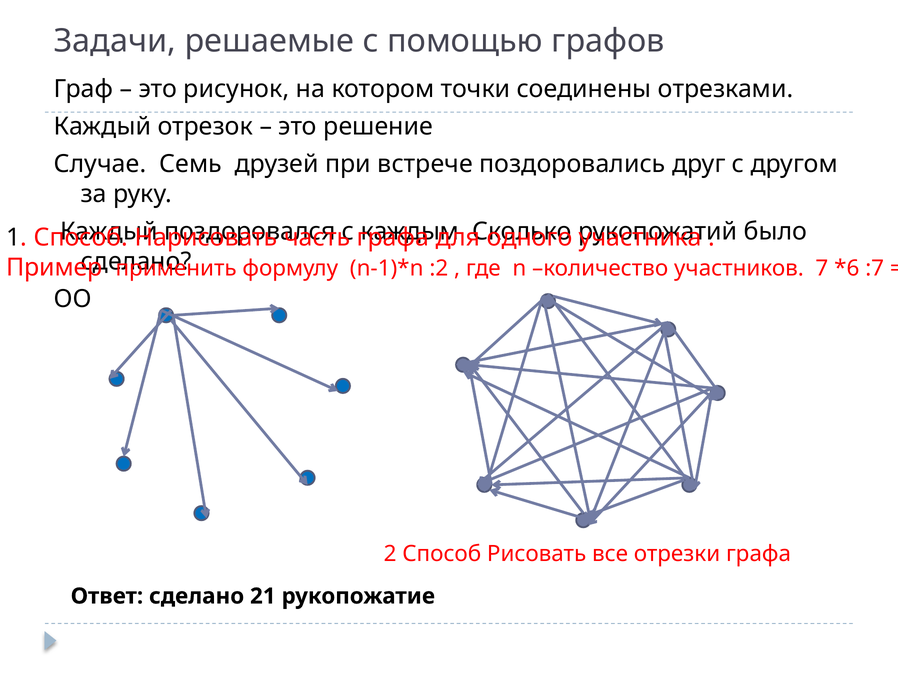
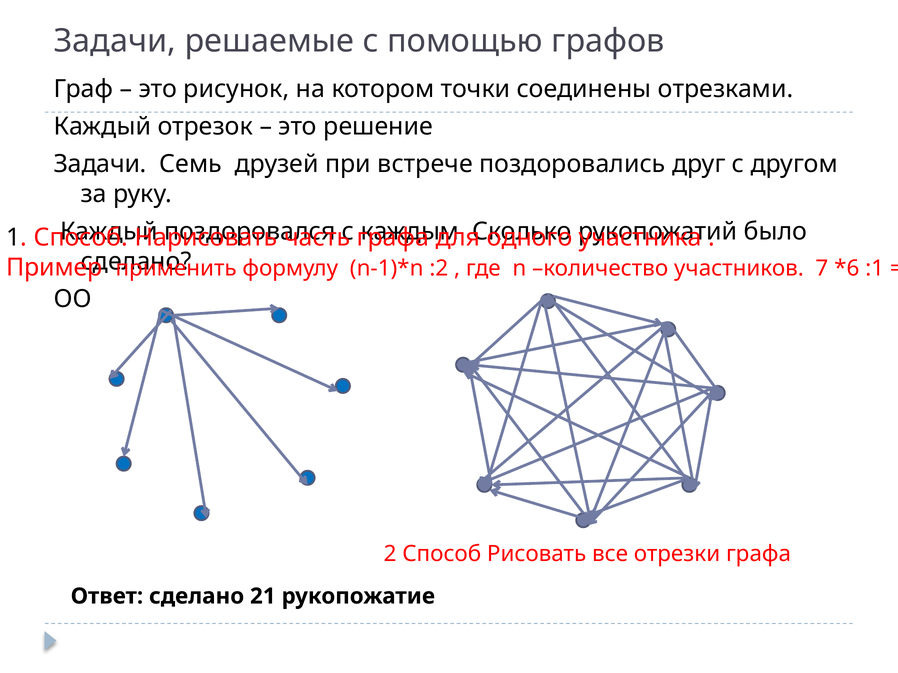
Случае: Случае -> Задачи (100, 164)
:7: :7 -> :1 (875, 268)
